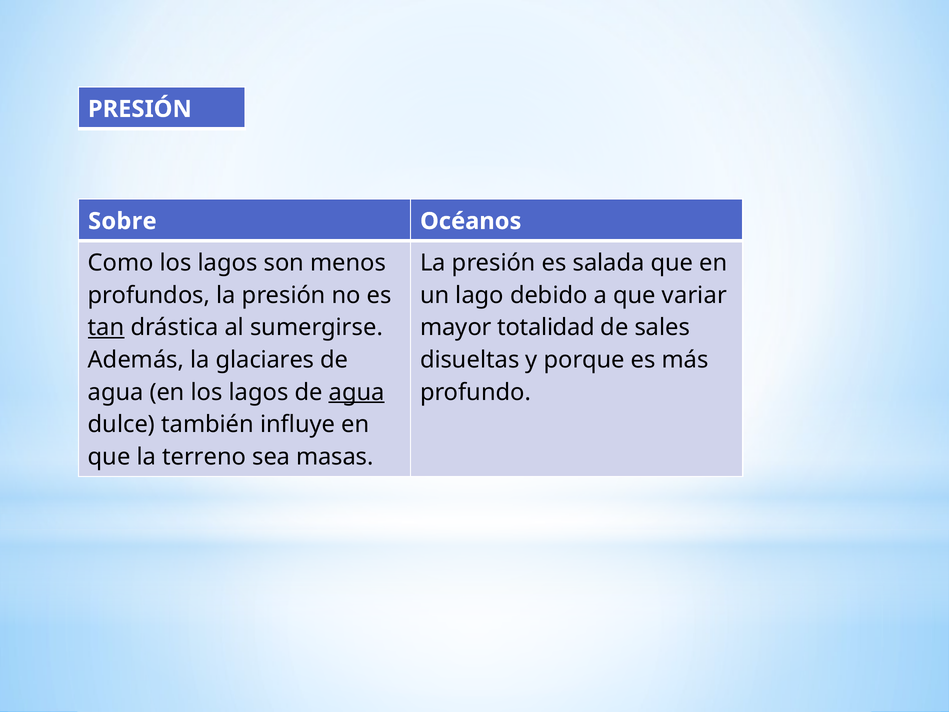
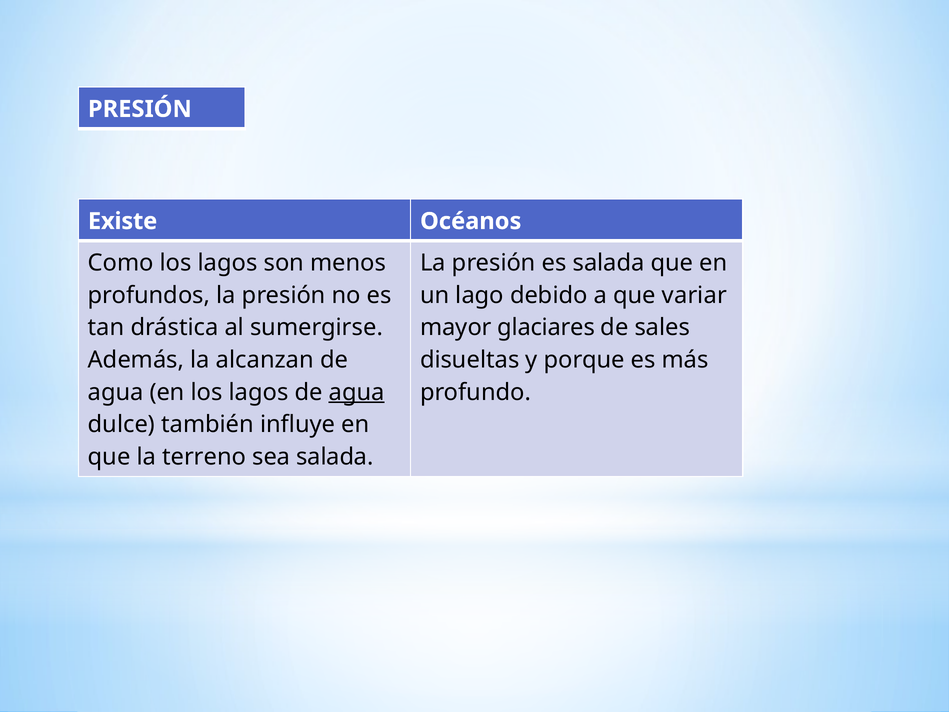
Sobre: Sobre -> Existe (123, 221)
tan underline: present -> none (106, 328)
totalidad: totalidad -> glaciares (546, 328)
glaciares: glaciares -> alcanzan (265, 360)
sea masas: masas -> salada (335, 457)
